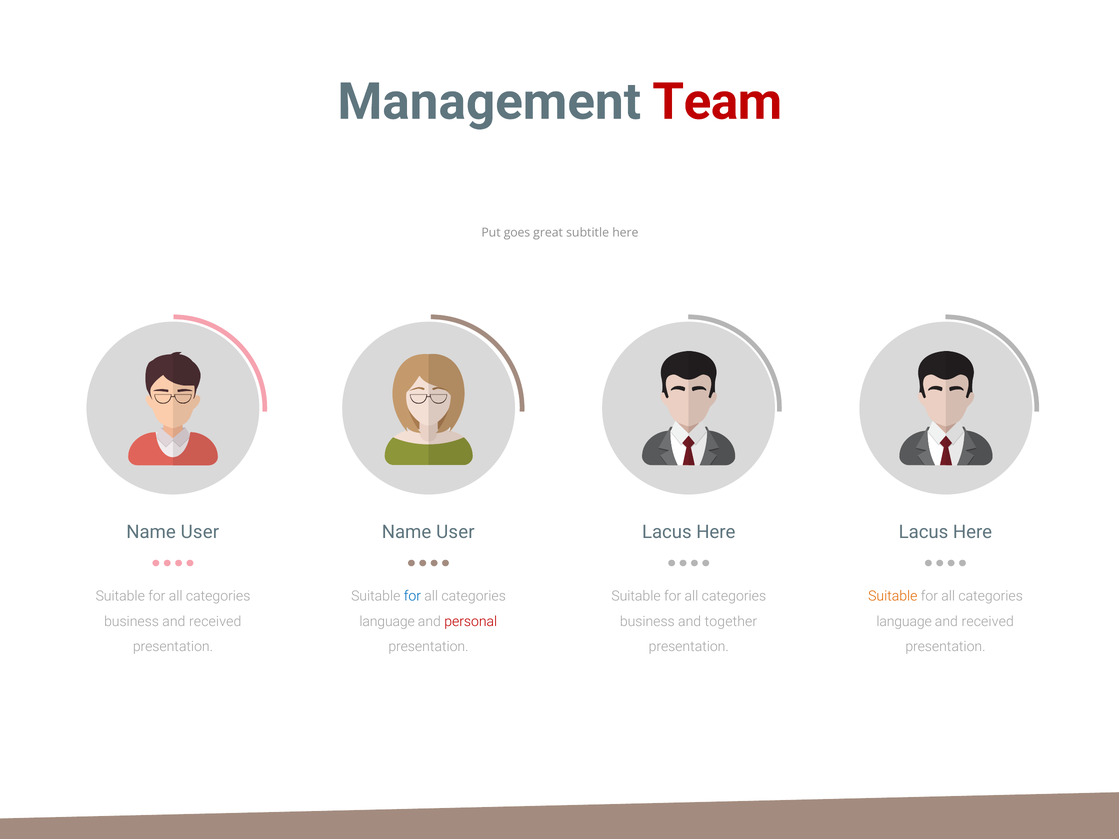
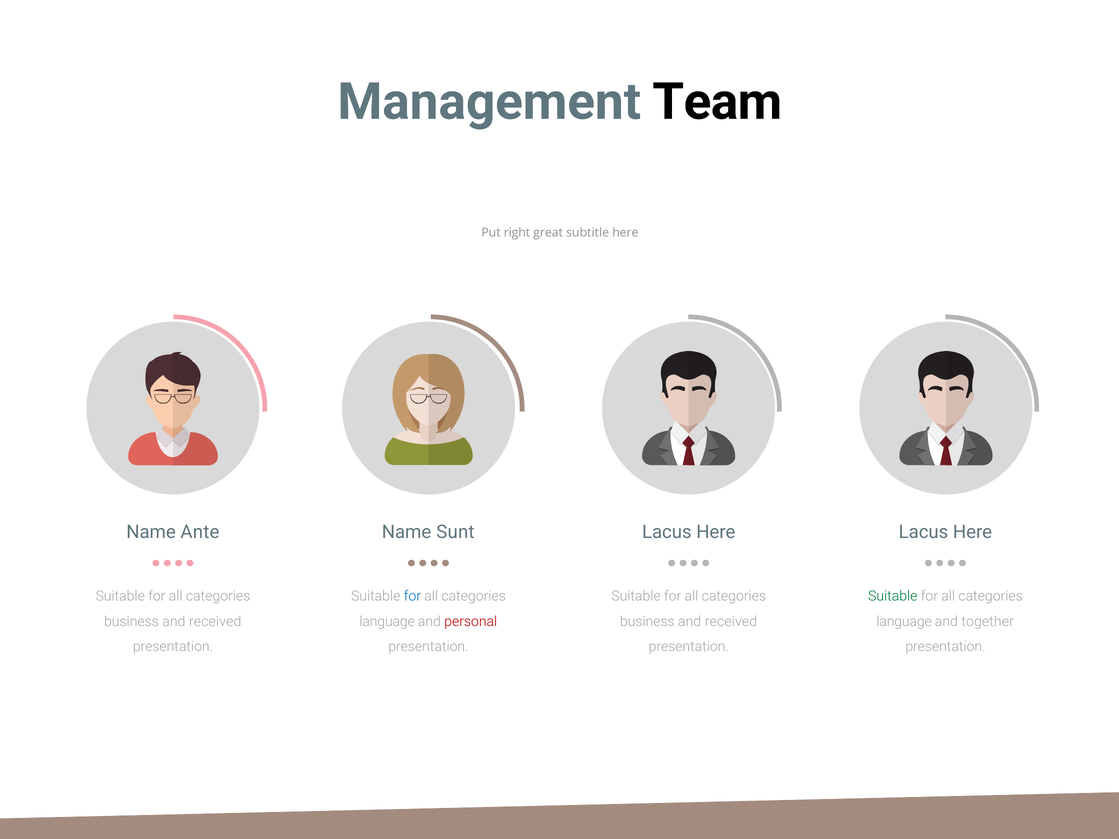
Team colour: red -> black (717, 102)
goes: goes -> right (517, 233)
User: User -> Ante (200, 532)
User: User -> Sunt (455, 532)
Suitable colour: orange -> green (893, 596)
together: together -> received (731, 622)
received: received -> together (988, 622)
